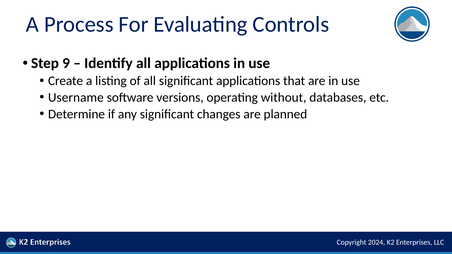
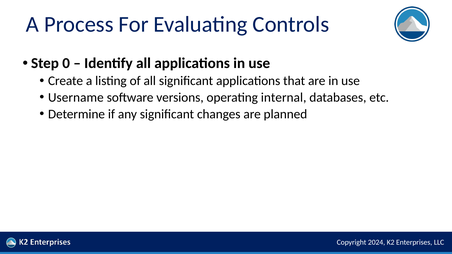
9: 9 -> 0 (66, 63)
without: without -> internal (284, 98)
